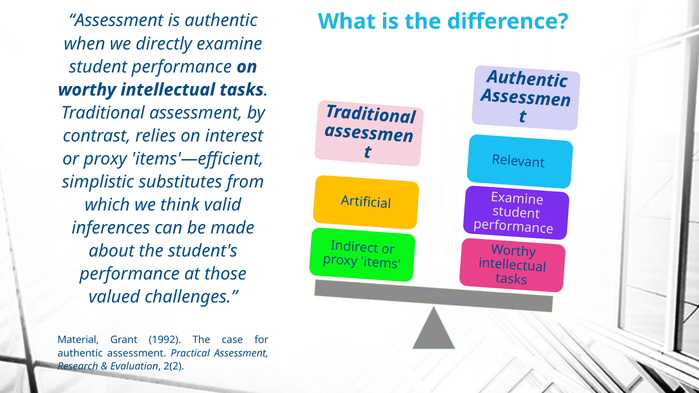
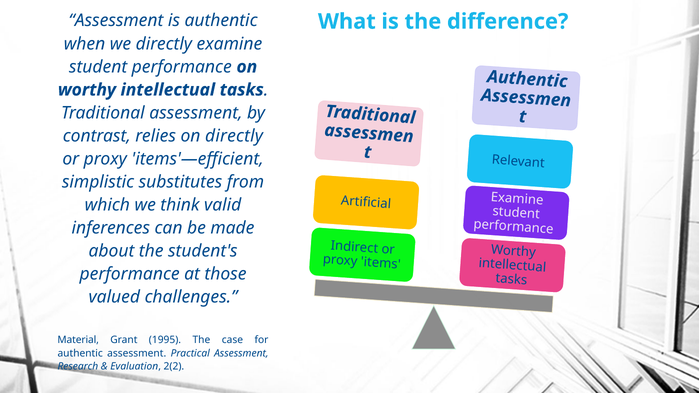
on interest: interest -> directly (234, 136)
1992: 1992 -> 1995 (165, 340)
